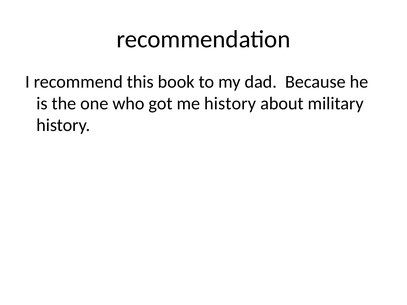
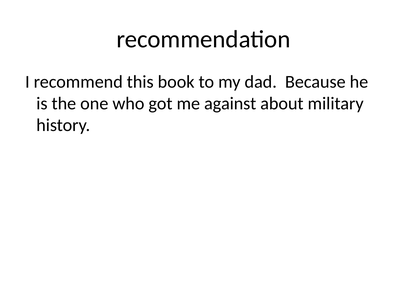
me history: history -> against (230, 104)
